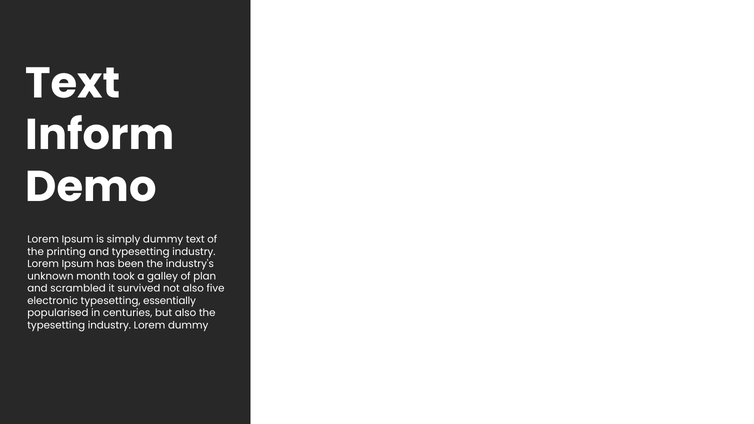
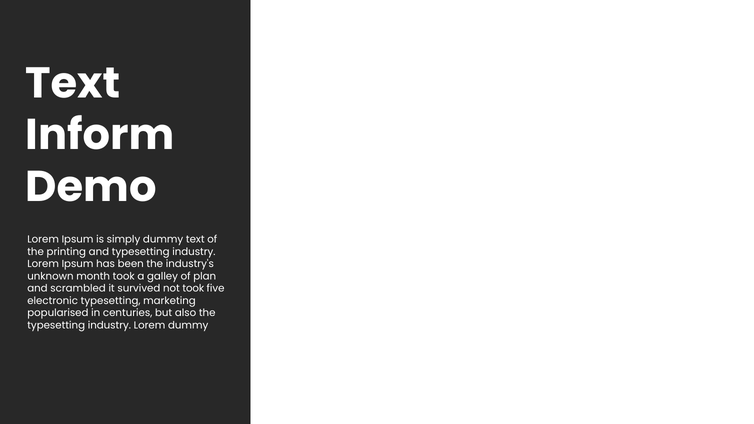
not also: also -> took (193, 289)
essentially: essentially -> marketing (169, 301)
